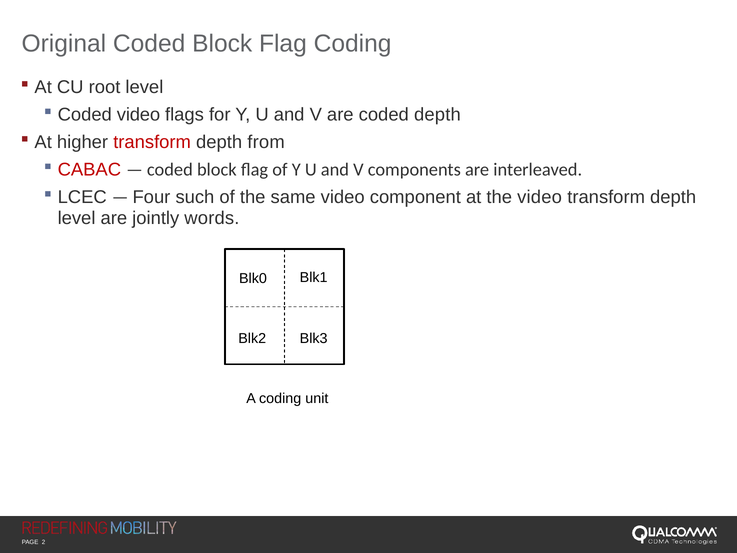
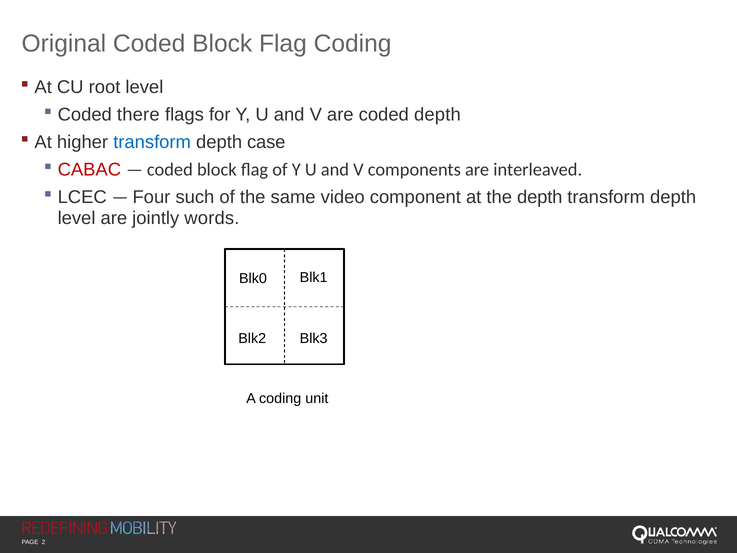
Coded video: video -> there (138, 115)
transform colour: red -> blue (152, 142)
from: from -> case (266, 142)
the video: video -> depth (540, 197)
